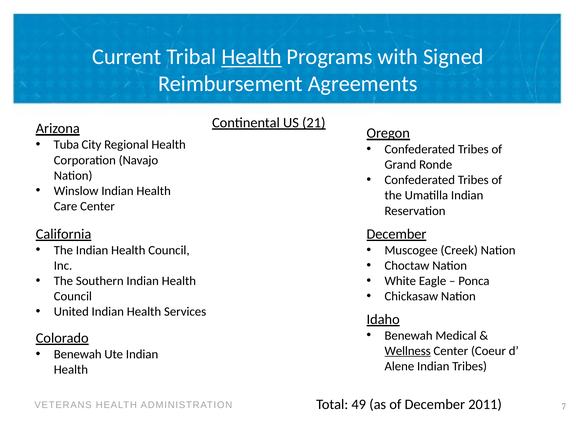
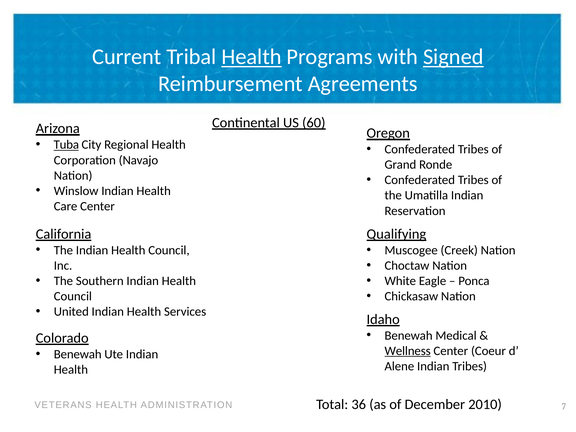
Signed underline: none -> present (453, 57)
21: 21 -> 60 (314, 123)
Tuba underline: none -> present (66, 145)
December: December -> Qualifying (396, 234)
49: 49 -> 36 (359, 404)
2011: 2011 -> 2010 (485, 404)
